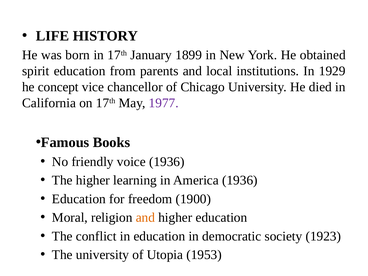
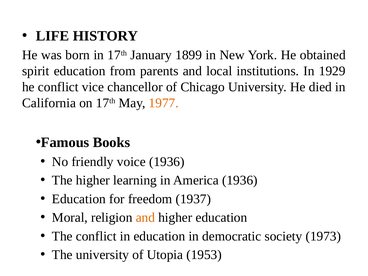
he concept: concept -> conflict (58, 87)
1977 colour: purple -> orange (164, 103)
1900: 1900 -> 1937 (193, 199)
1923: 1923 -> 1973 (323, 236)
